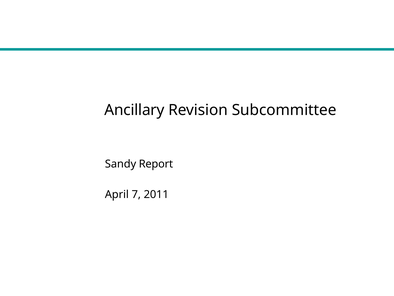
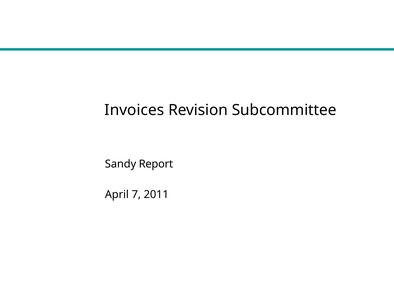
Ancillary: Ancillary -> Invoices (134, 110)
